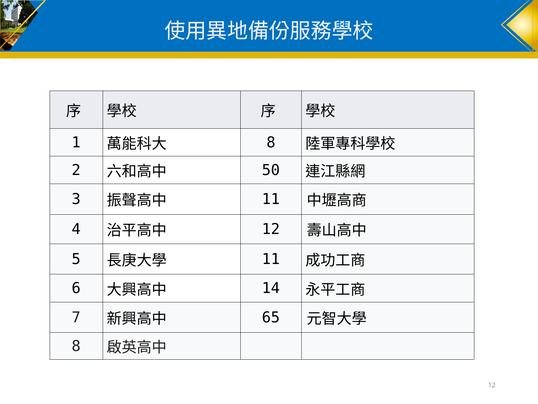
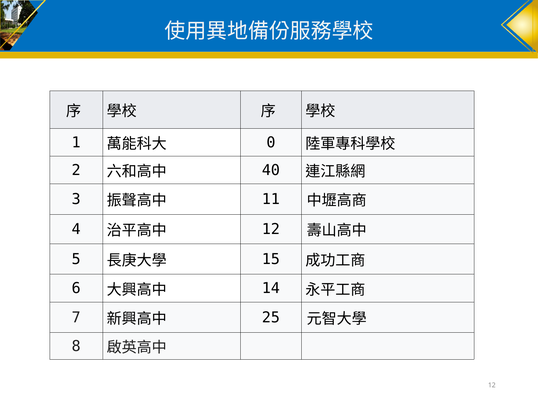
8: 8 -> 0 (271, 142)
50: 50 -> 40 (271, 170)
11: 11 -> 15 (271, 259)
65: 65 -> 25 (271, 317)
